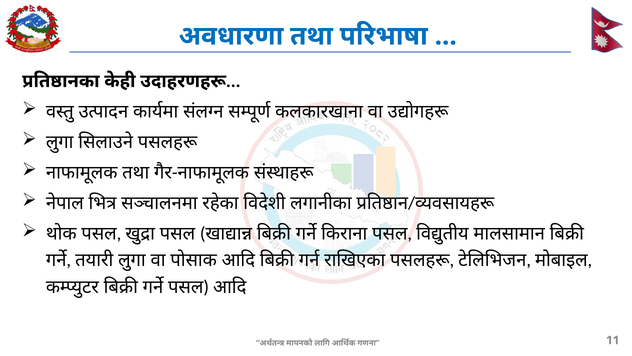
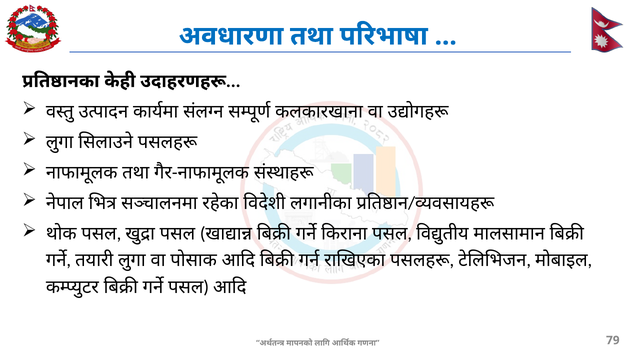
11: 11 -> 79 (613, 340)
